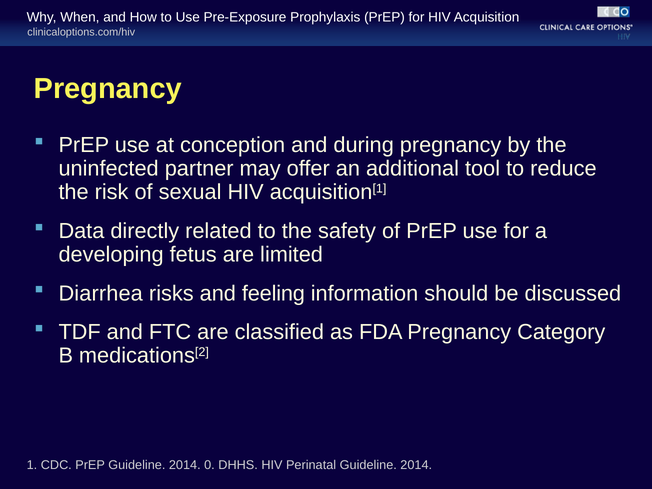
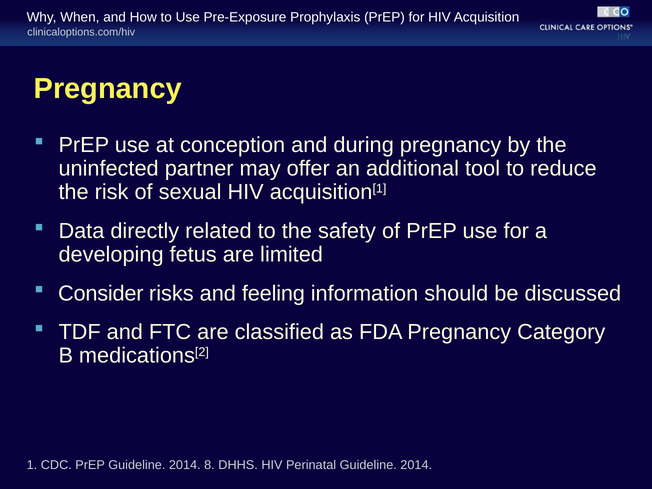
Diarrhea: Diarrhea -> Consider (101, 293)
0: 0 -> 8 (209, 465)
